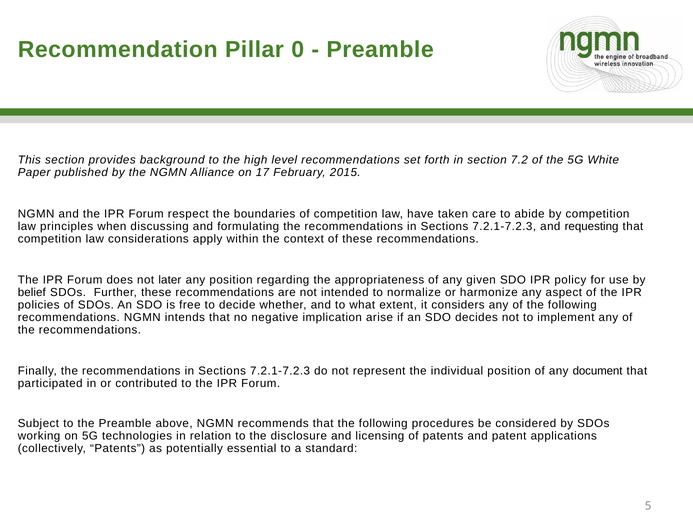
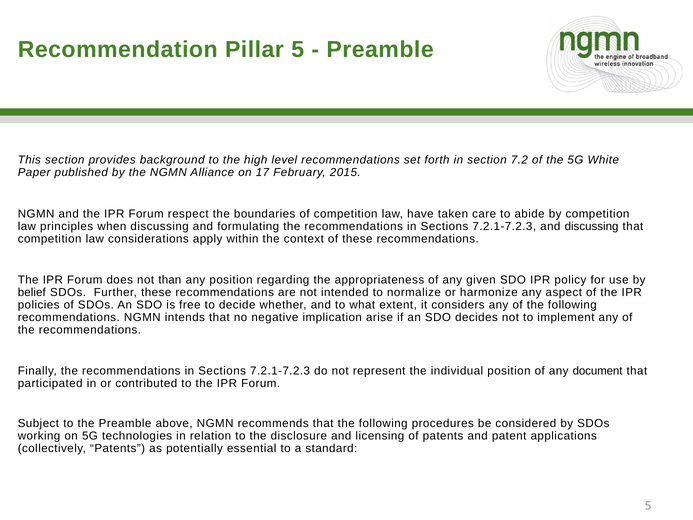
Pillar 0: 0 -> 5 (298, 50)
and requesting: requesting -> discussing (592, 226)
later: later -> than (170, 280)
